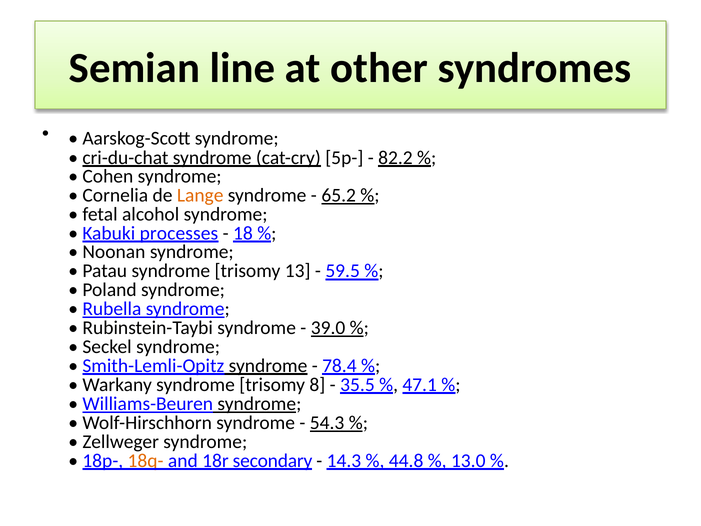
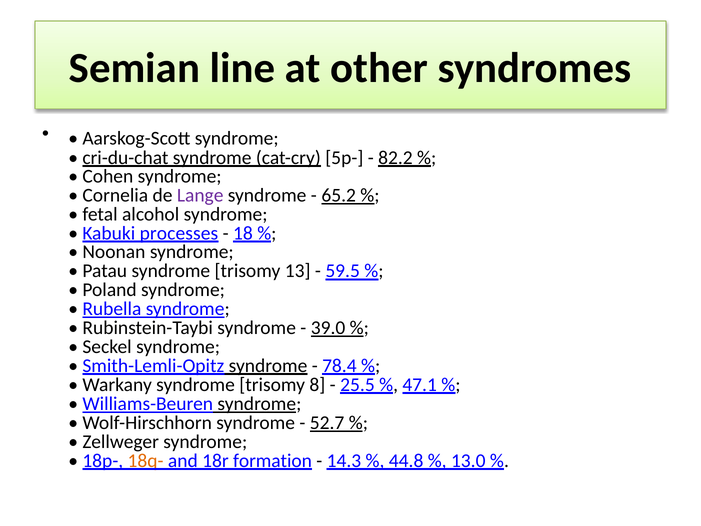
Lange colour: orange -> purple (200, 195)
35.5: 35.5 -> 25.5 (357, 385)
54.3: 54.3 -> 52.7 (327, 423)
secondary: secondary -> formation (272, 461)
